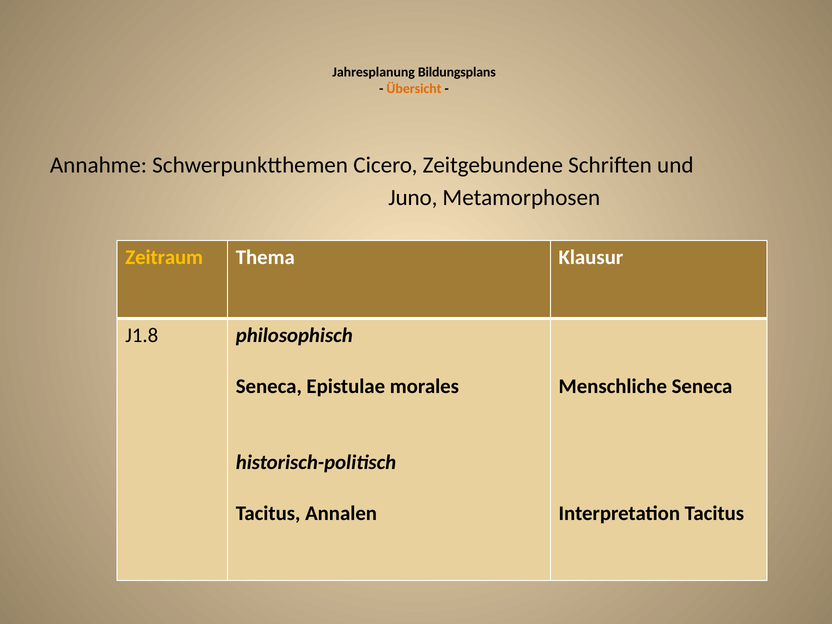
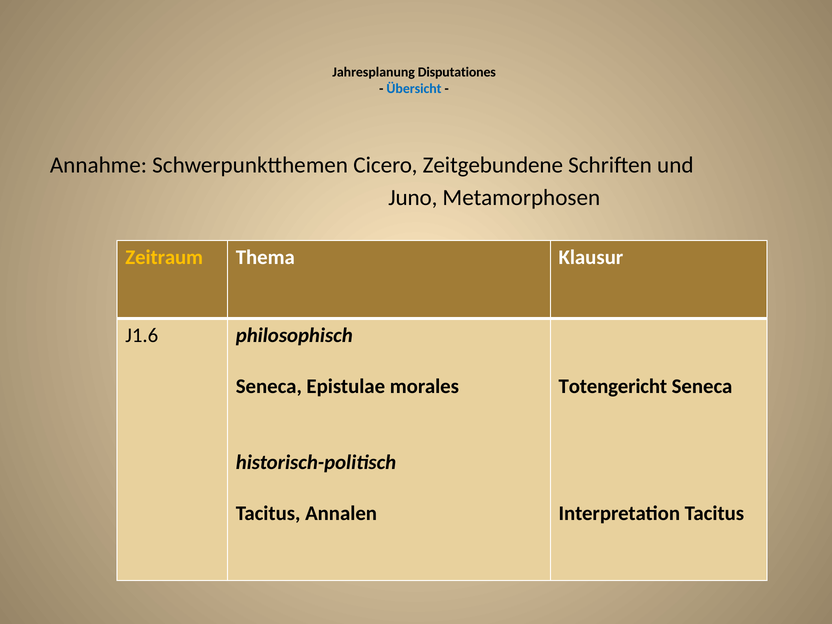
Bildungsplans: Bildungsplans -> Disputationes (457, 72)
Übersicht colour: orange -> blue (414, 89)
J1.8: J1.8 -> J1.6 (142, 336)
Menschliche: Menschliche -> Totengericht (613, 386)
